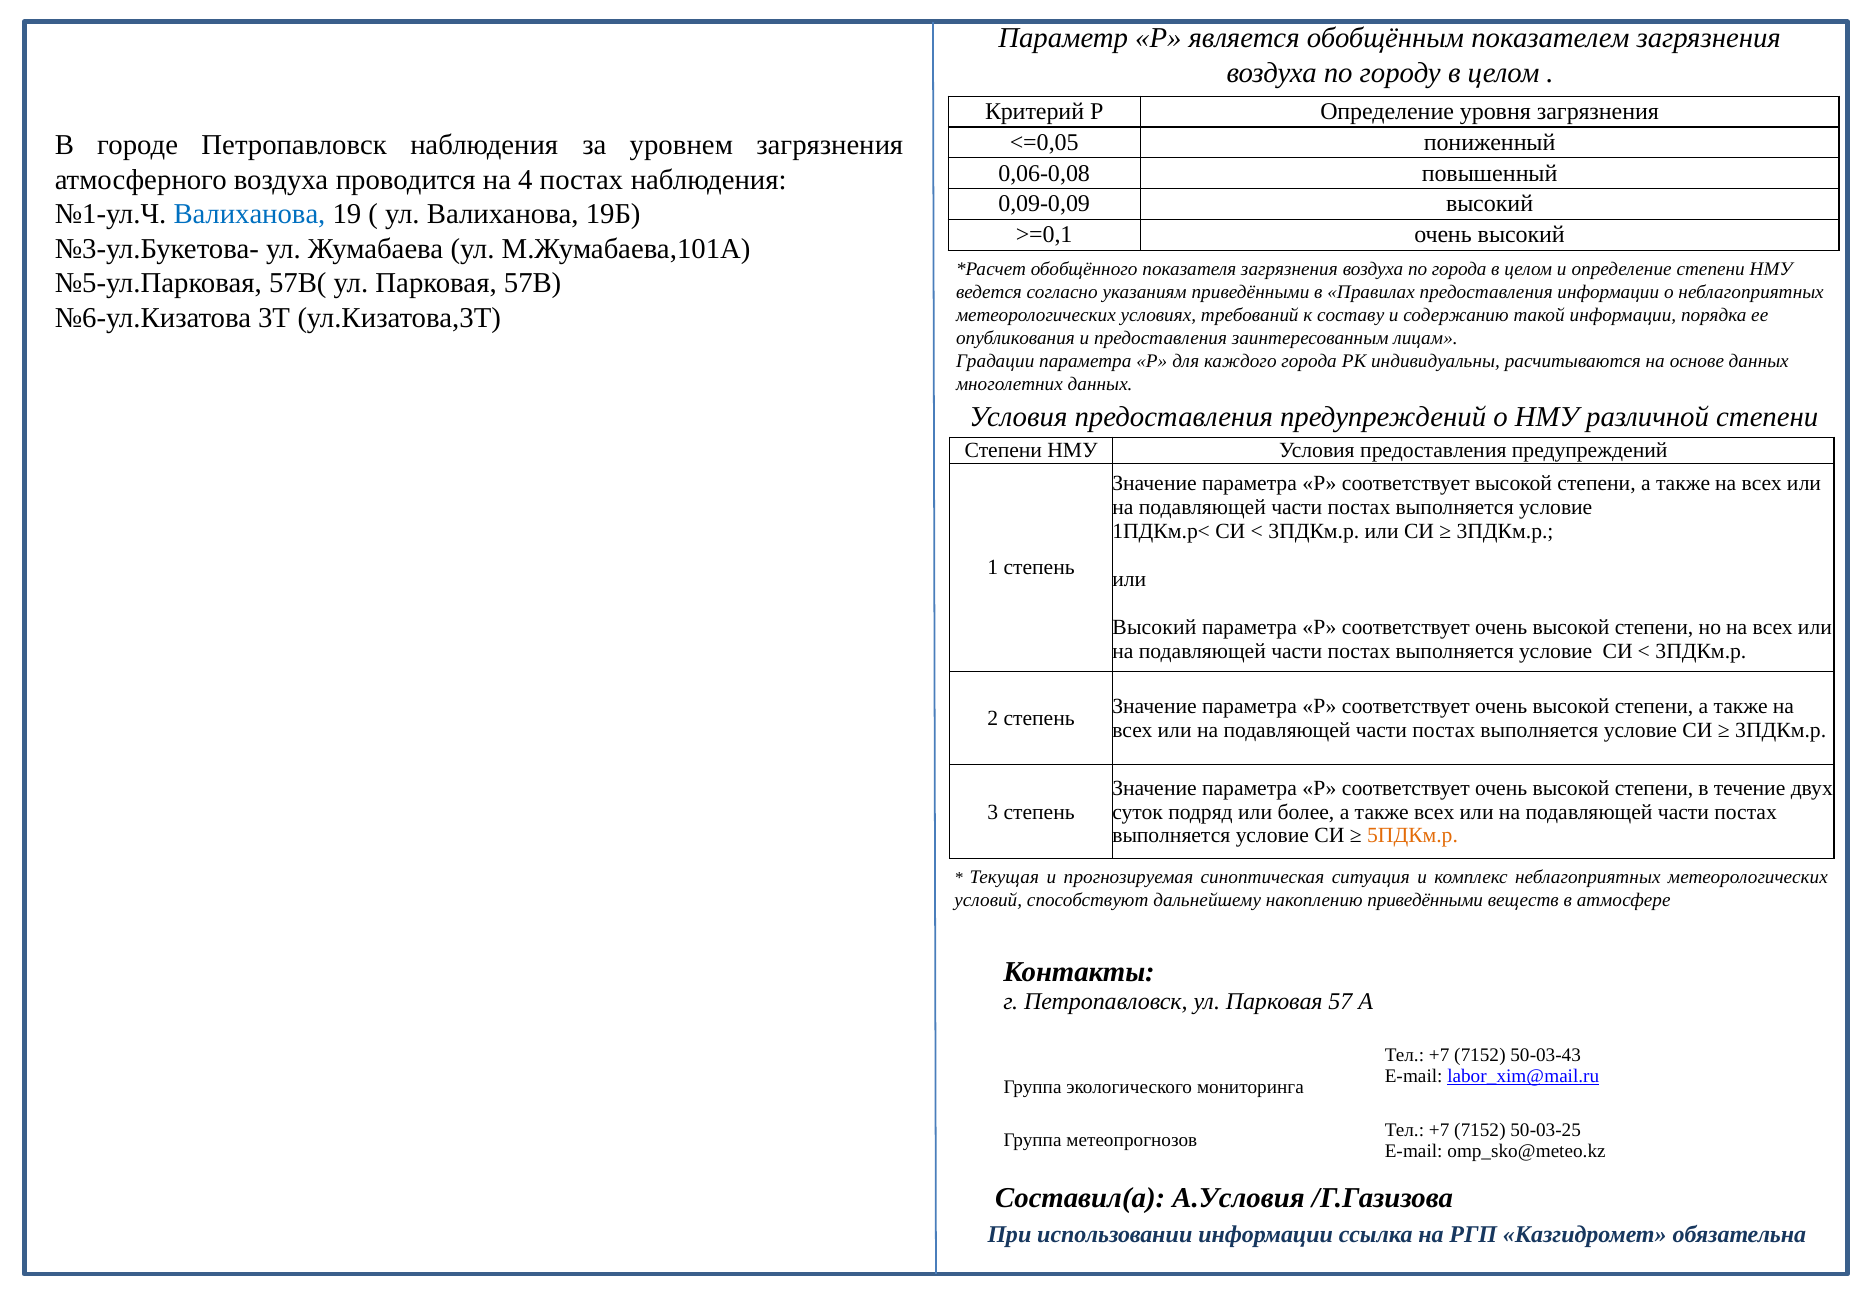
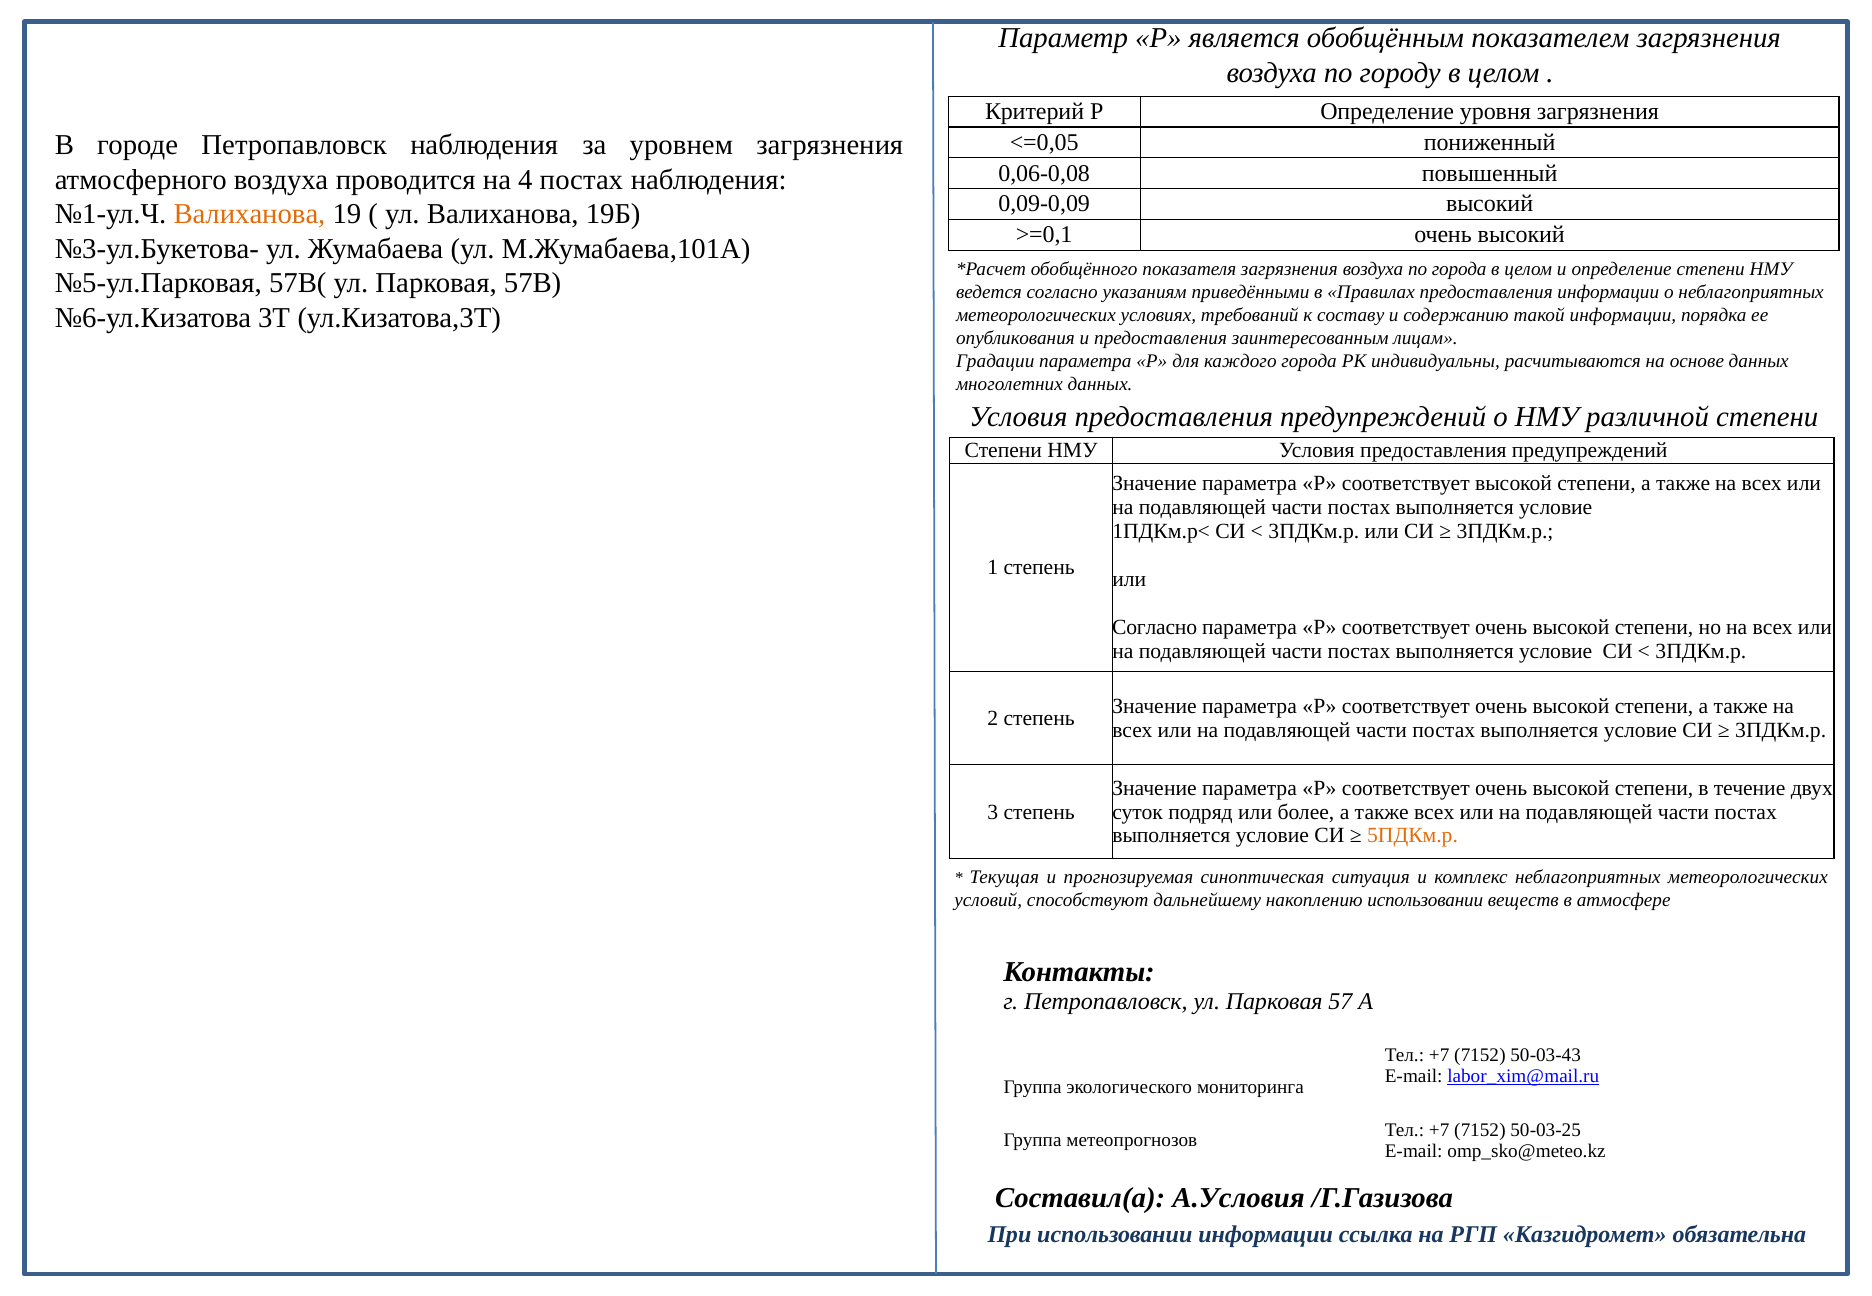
Валиханова colour: blue -> orange (250, 214)
Высокий: Высокий -> Согласно (1155, 627)
накоплению приведёнными: приведёнными -> использовании (1425, 901)
